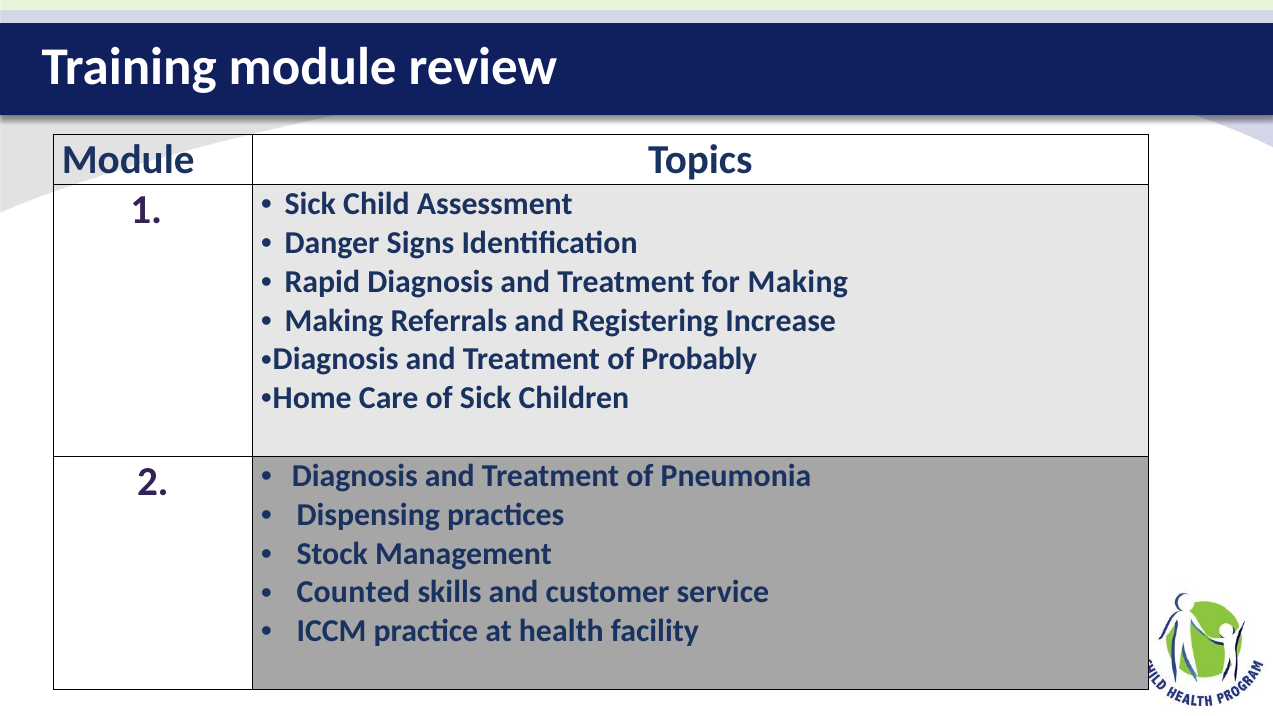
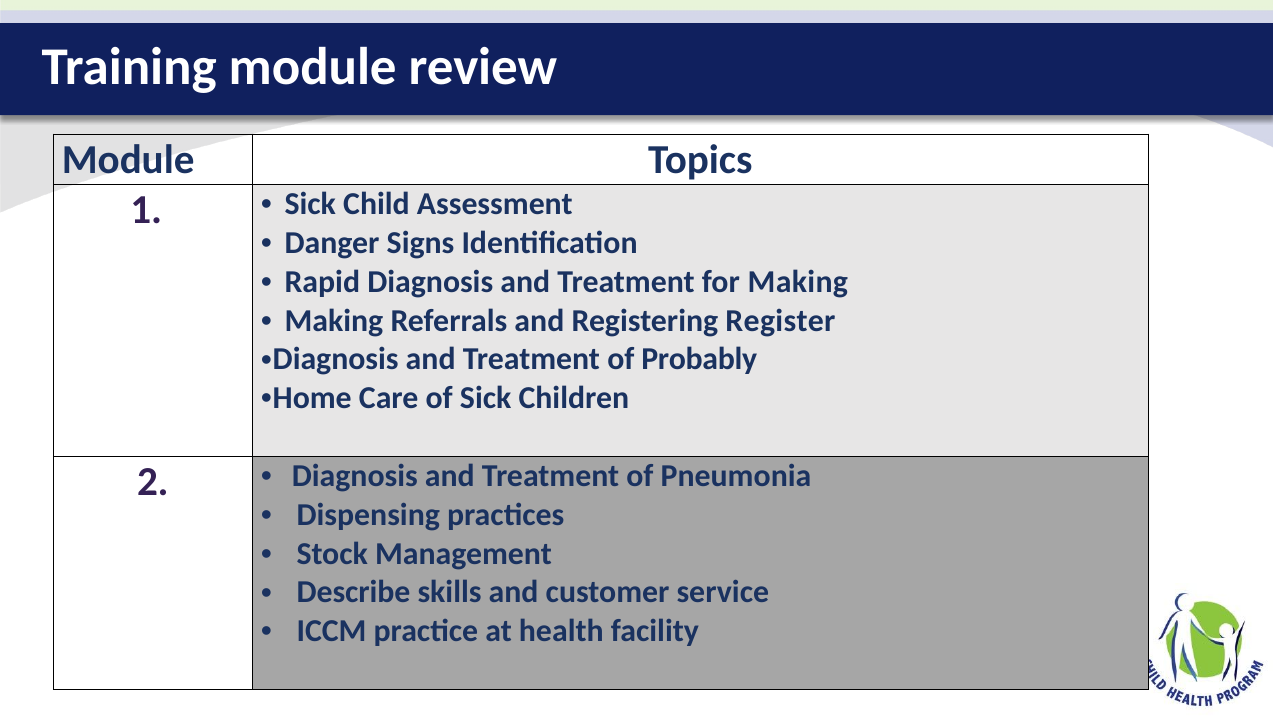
Increase: Increase -> Register (781, 321)
Counted: Counted -> Describe (353, 593)
